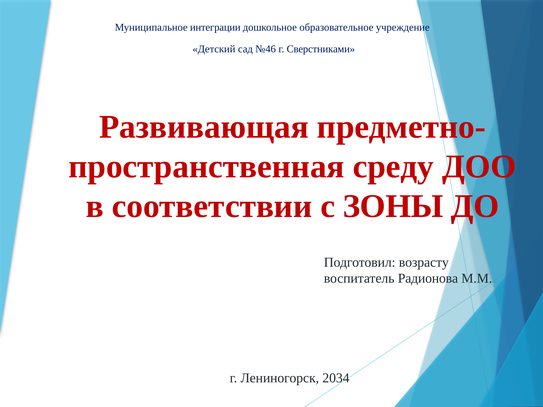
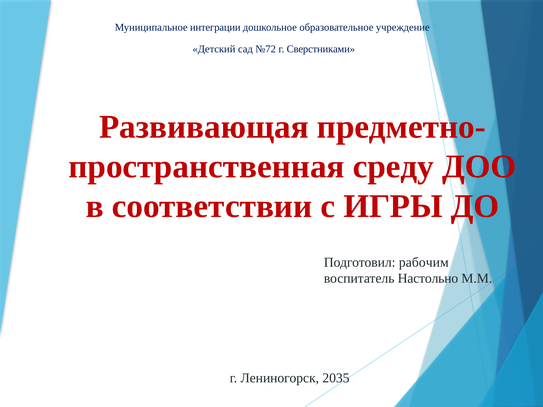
№46: №46 -> №72 (266, 49)
ЗОНЫ: ЗОНЫ -> ИГРЫ (393, 206)
возрасту: возрасту -> рабочим (424, 262)
Радионова: Радионова -> Настольно (428, 279)
2034: 2034 -> 2035 (336, 378)
